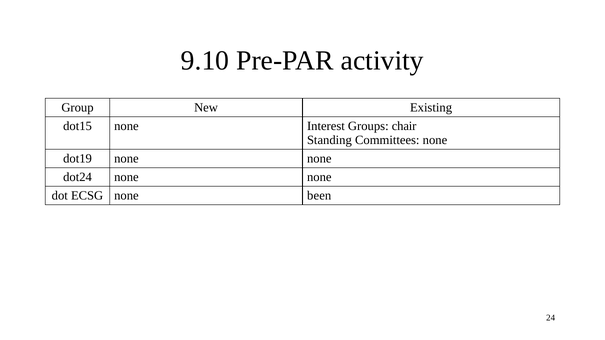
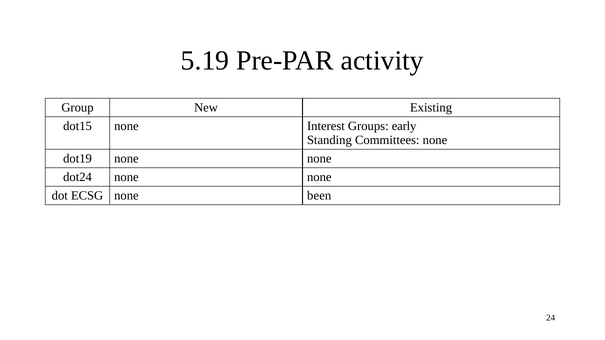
9.10: 9.10 -> 5.19 (205, 61)
chair: chair -> early (404, 126)
